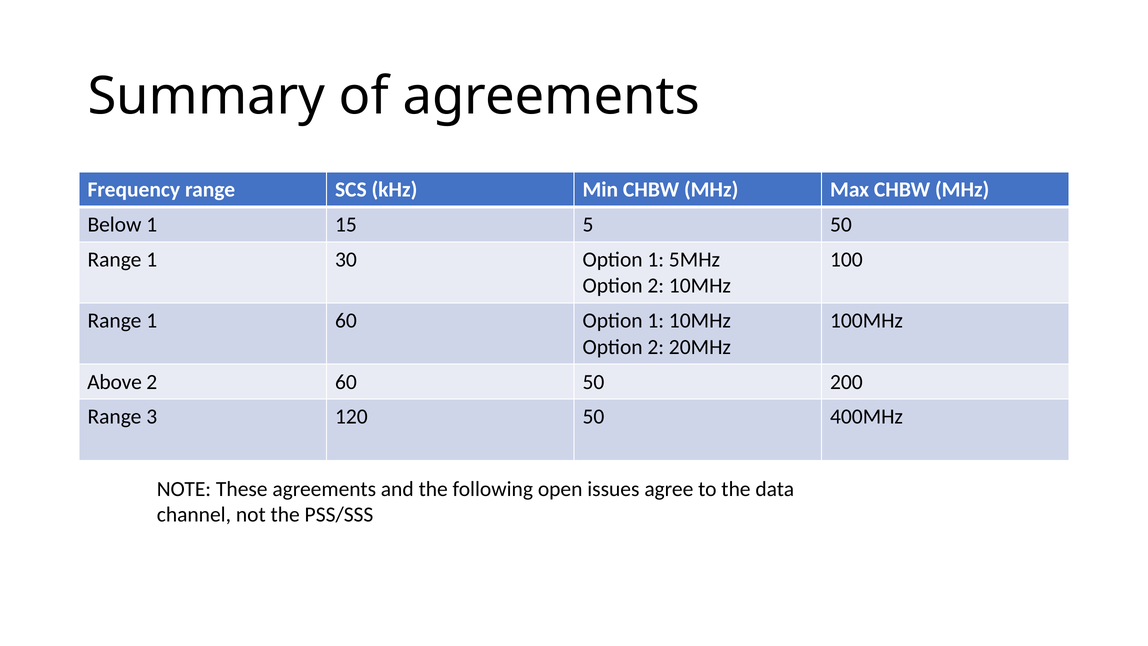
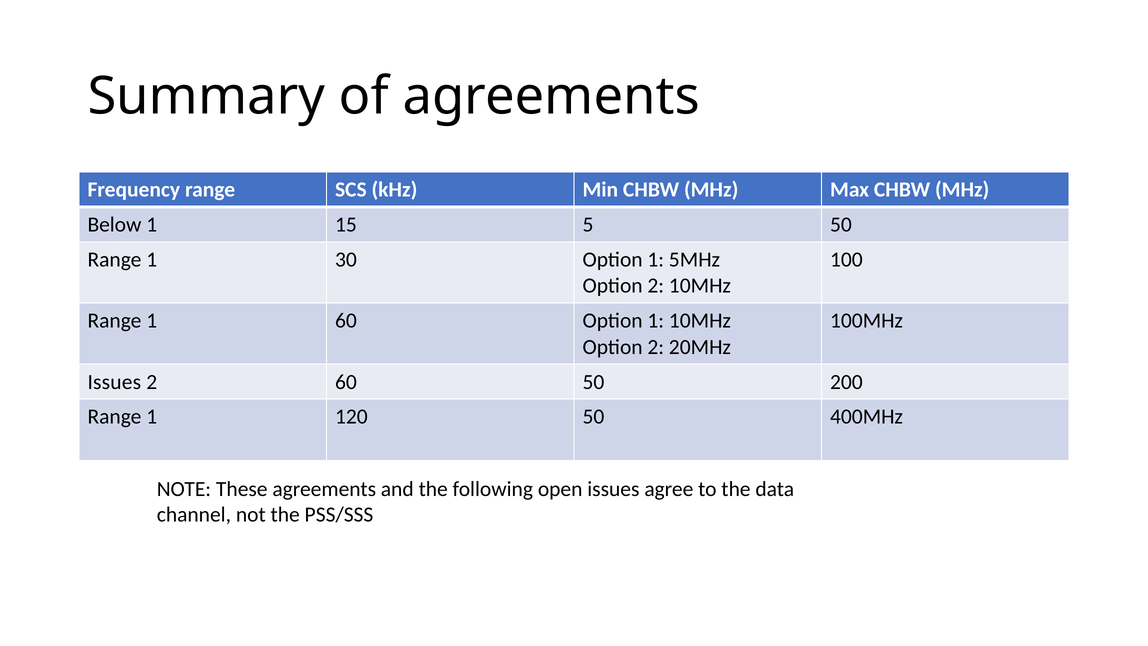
Above: Above -> Issues (114, 382)
3: 3 -> 1 (152, 417)
